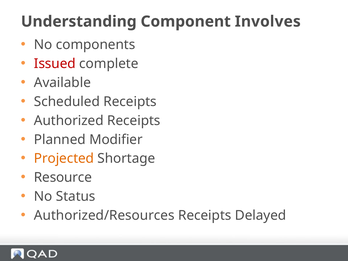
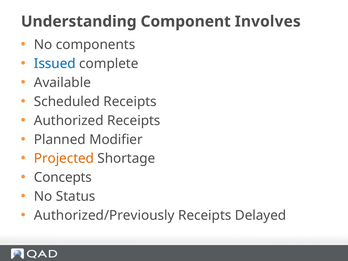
Issued colour: red -> blue (55, 64)
Resource: Resource -> Concepts (63, 177)
Authorized/Resources: Authorized/Resources -> Authorized/Previously (104, 215)
